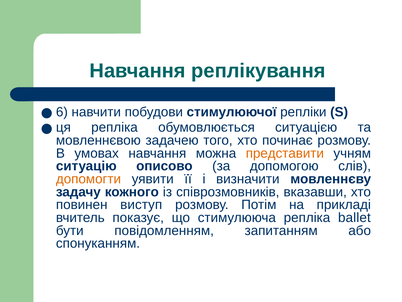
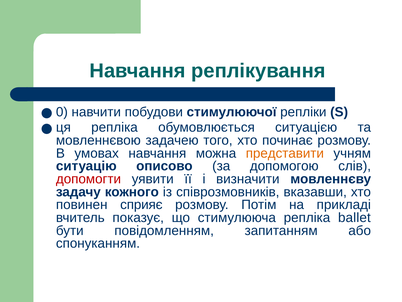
6: 6 -> 0 (62, 112)
допомогти colour: orange -> red (88, 179)
виступ: виступ -> сприяє (141, 204)
